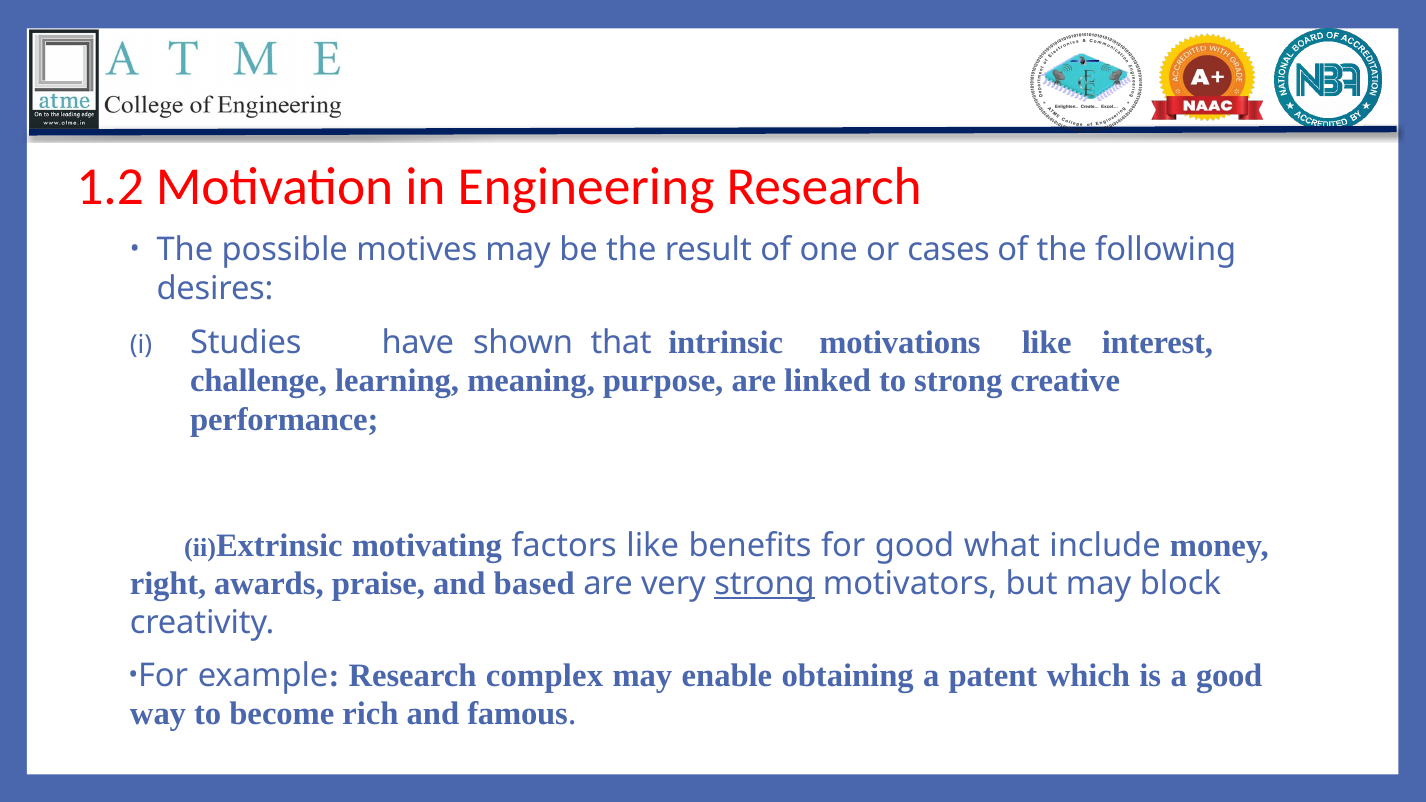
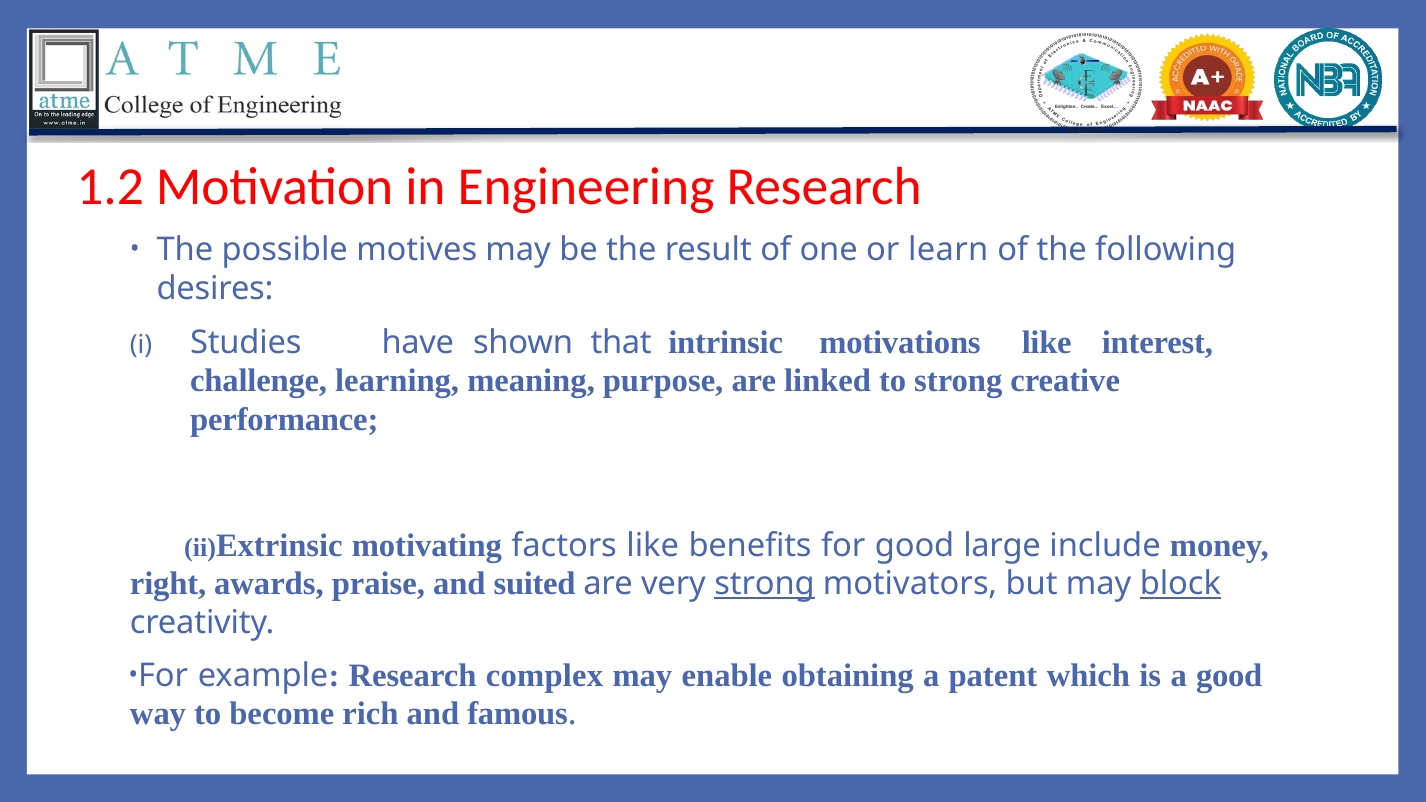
cases: cases -> learn (948, 250)
what: what -> large (1002, 545)
based: based -> suited (535, 584)
block underline: none -> present (1180, 584)
